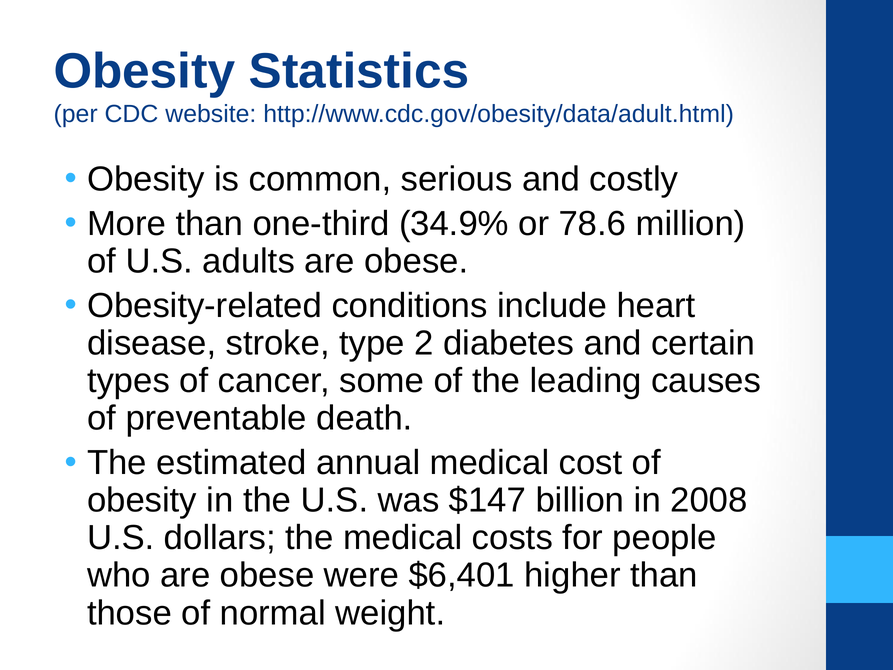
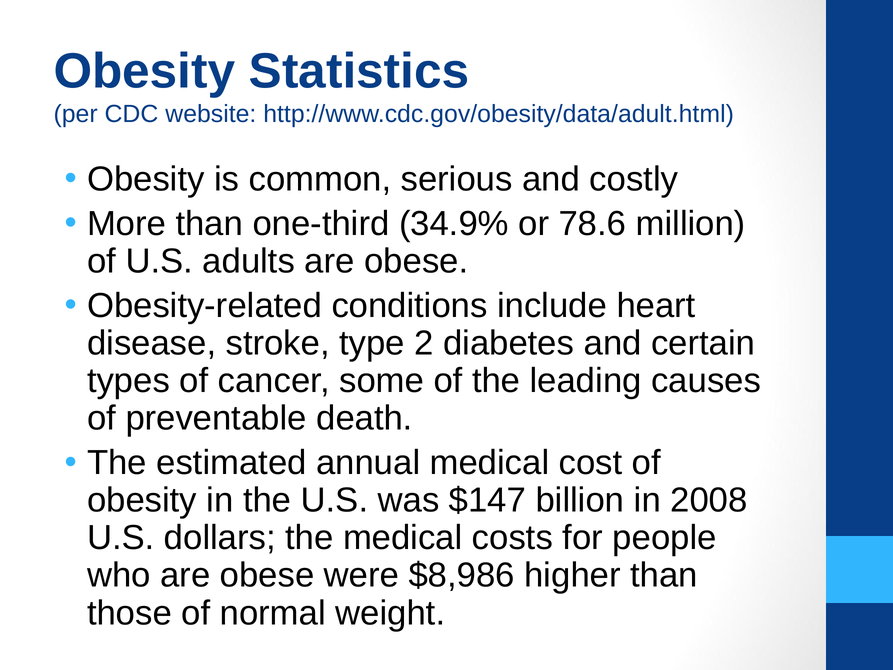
$6,401: $6,401 -> $8,986 (462, 575)
